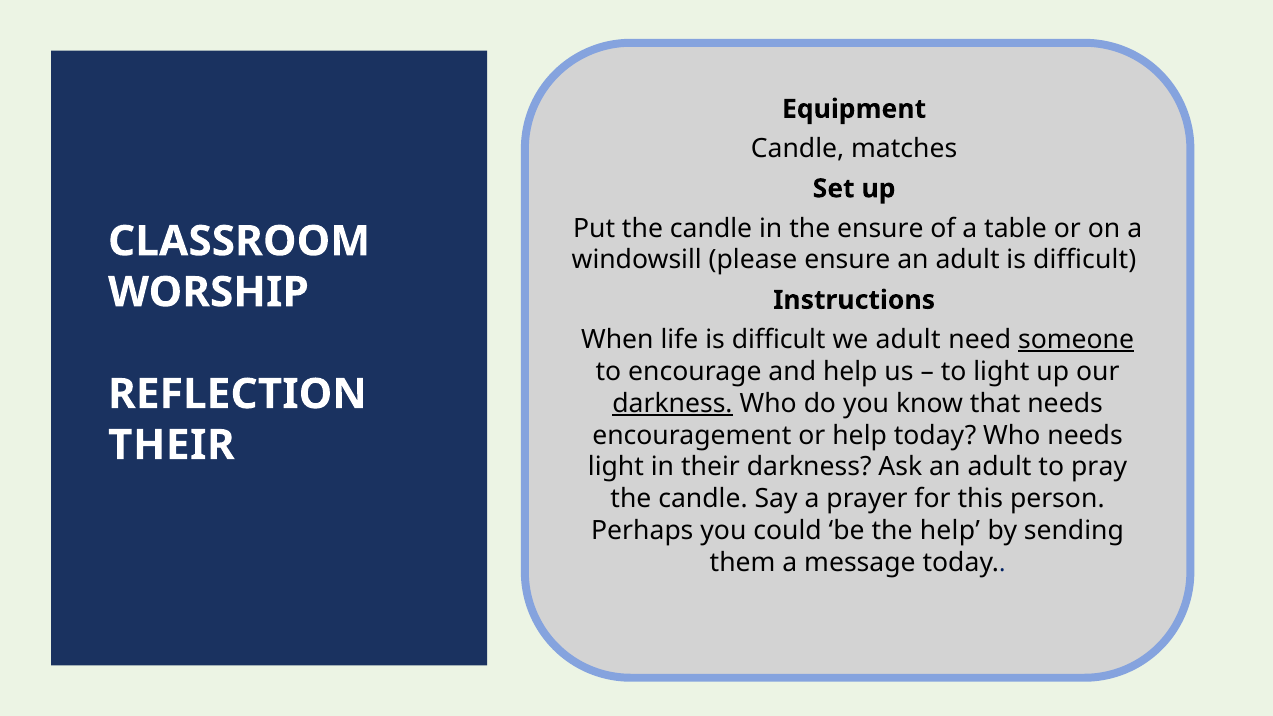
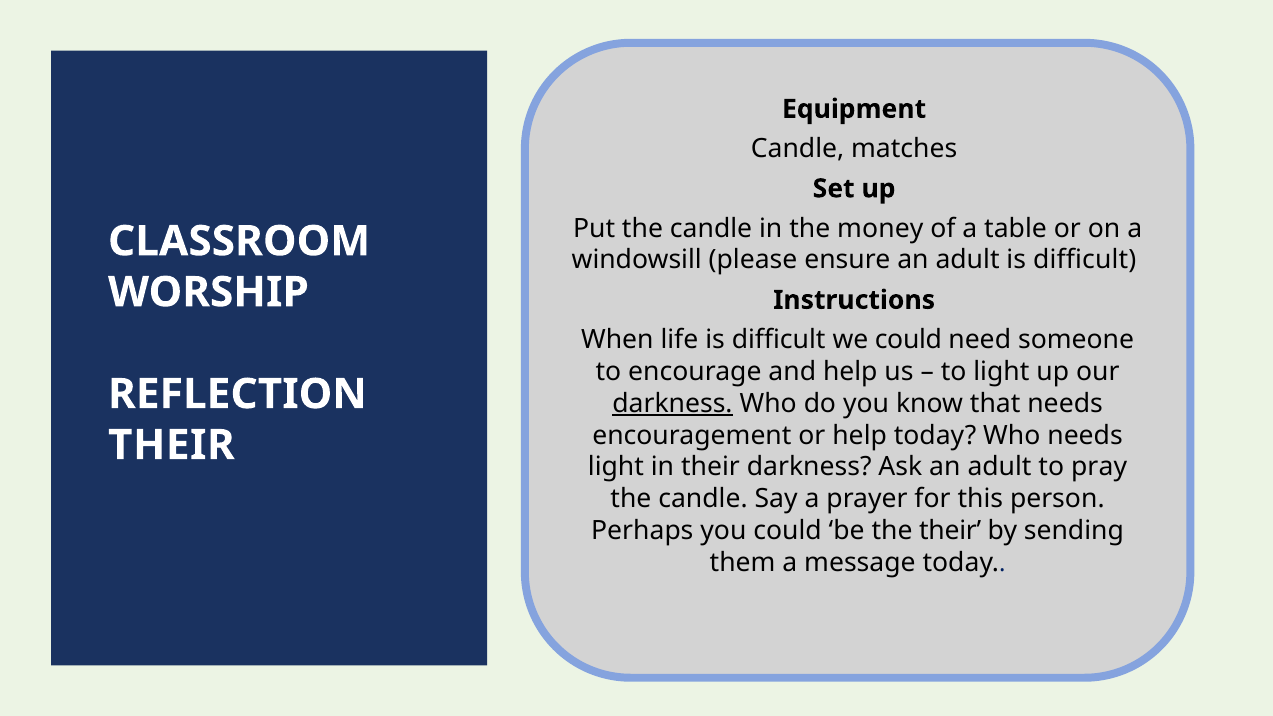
the ensure: ensure -> money (880, 228)
we adult: adult -> could (908, 340)
someone underline: present -> none (1076, 340)
the help: help -> their (950, 531)
